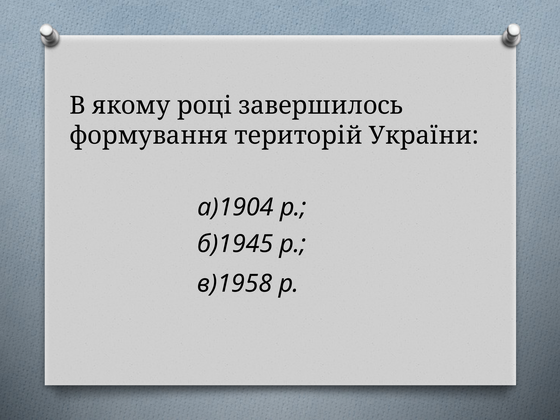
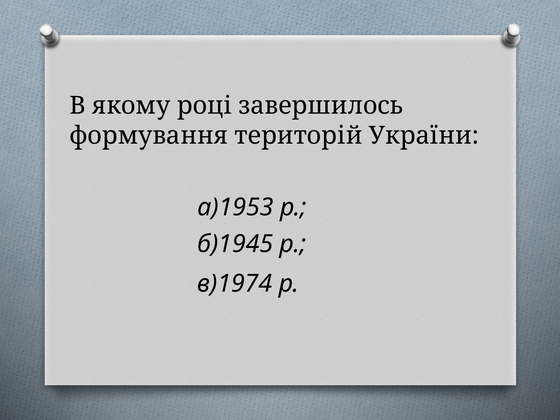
а)1904: а)1904 -> а)1953 (235, 207)
в)1958: в)1958 -> в)1974 (235, 284)
